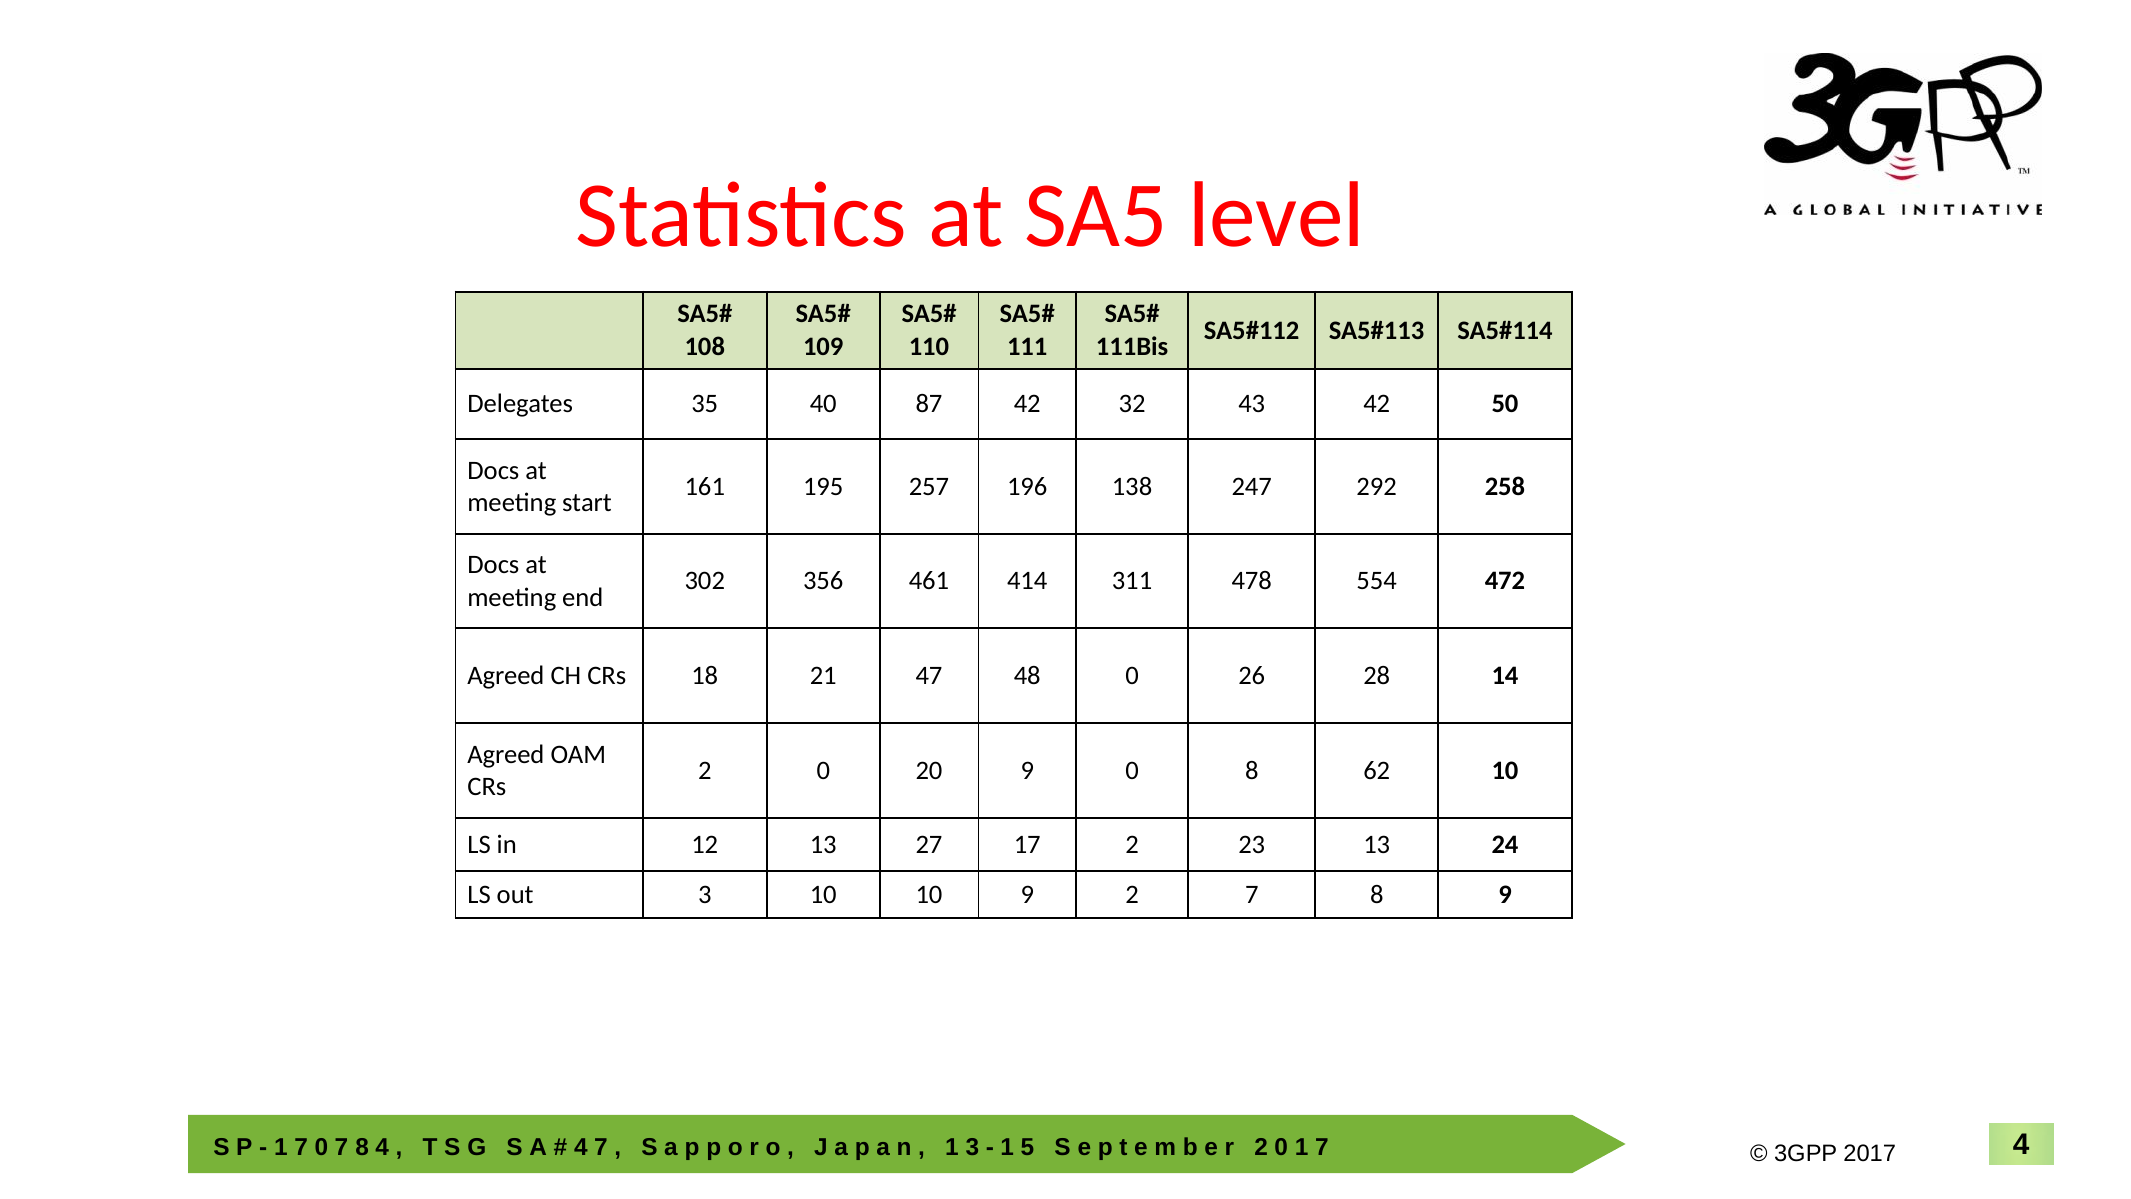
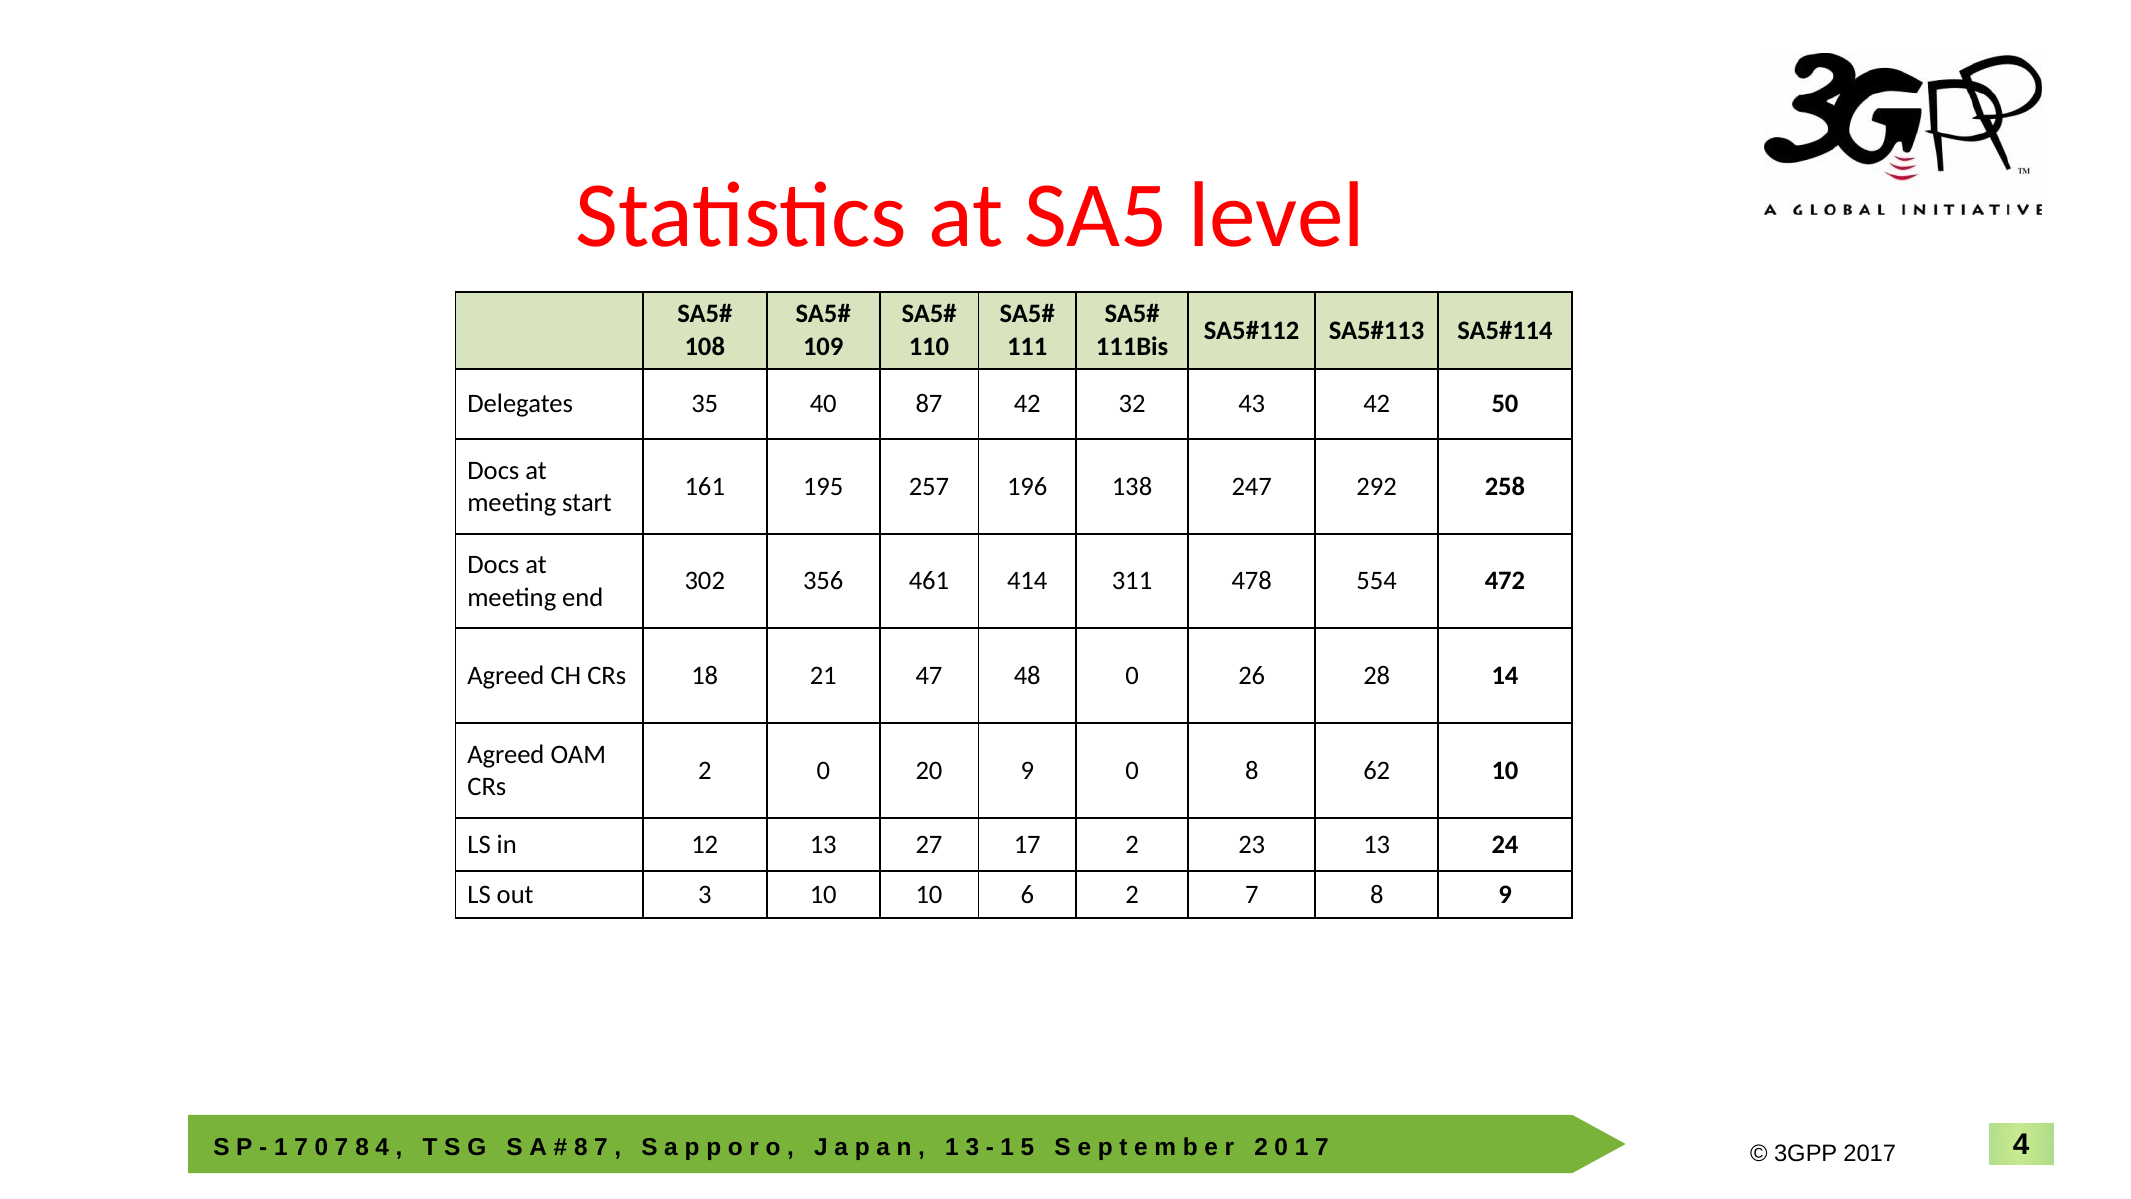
10 9: 9 -> 6 (1027, 895)
4: 4 -> 8 (581, 1147)
